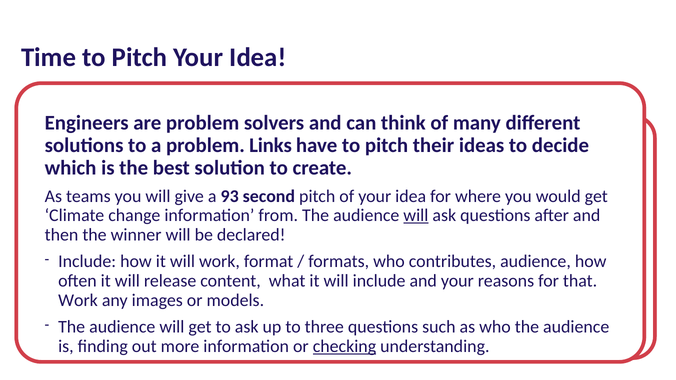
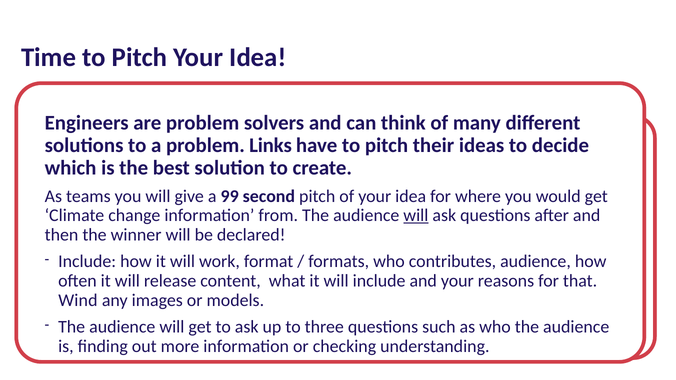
93: 93 -> 99 (230, 196)
Work: Work -> Wind (78, 300)
checking underline: present -> none (344, 346)
